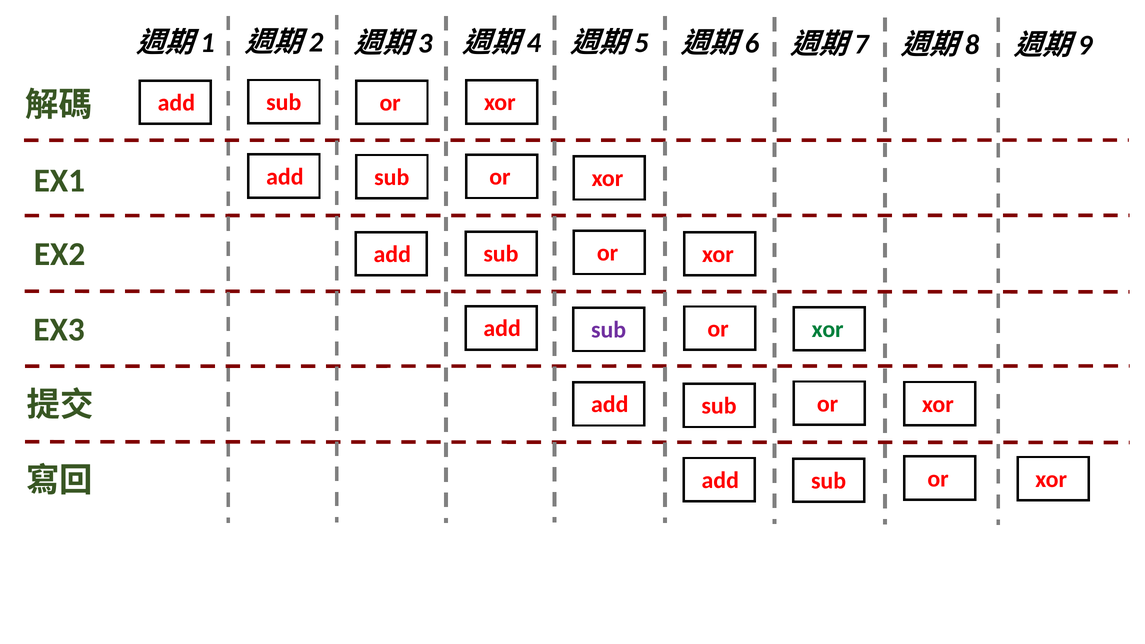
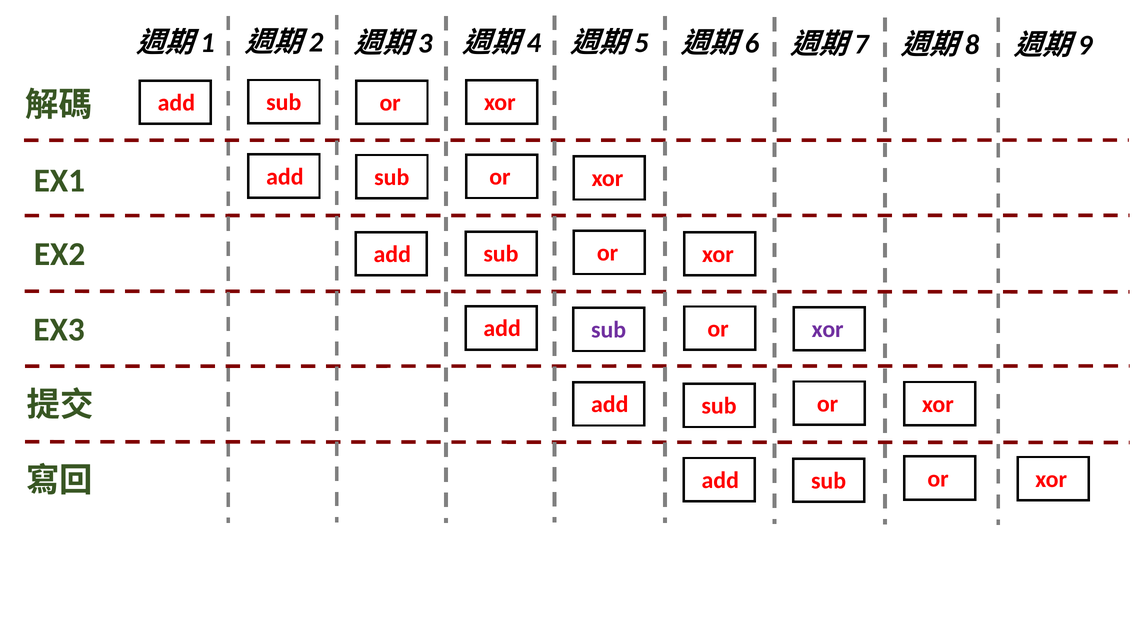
xor colour: green -> purple (828, 329)
